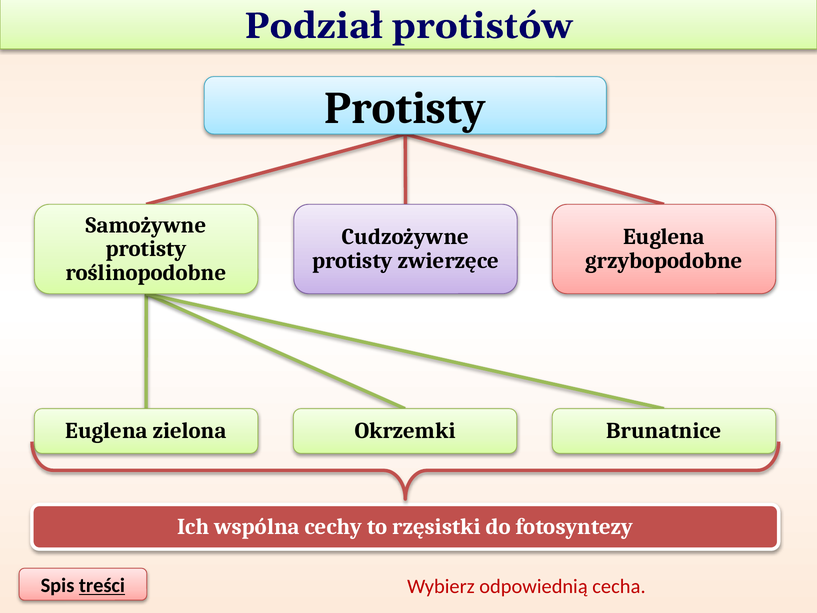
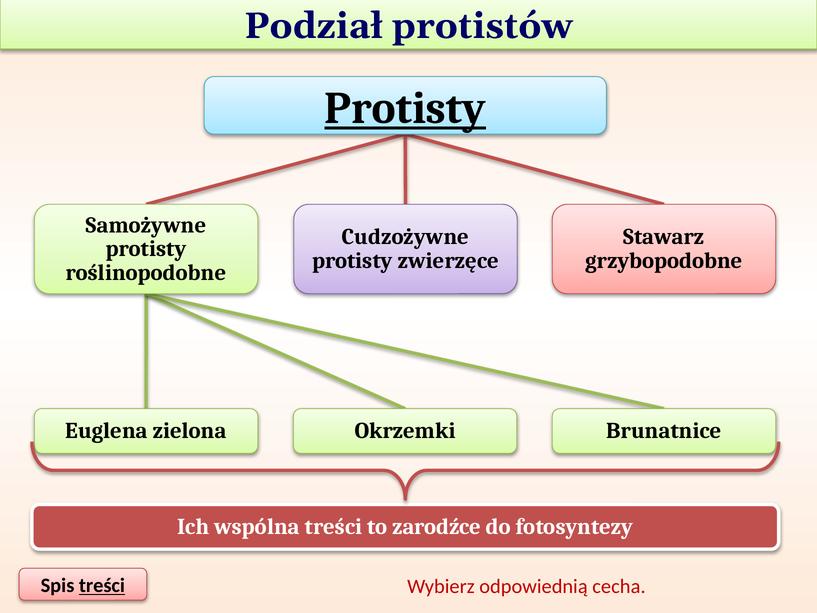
Protisty underline: none -> present (405, 108)
Euglena: Euglena -> Stawarz (664, 237)
wspólna cechy: cechy -> treści (333, 526)
rzęsistki: rzęsistki -> zarodźce (437, 526)
